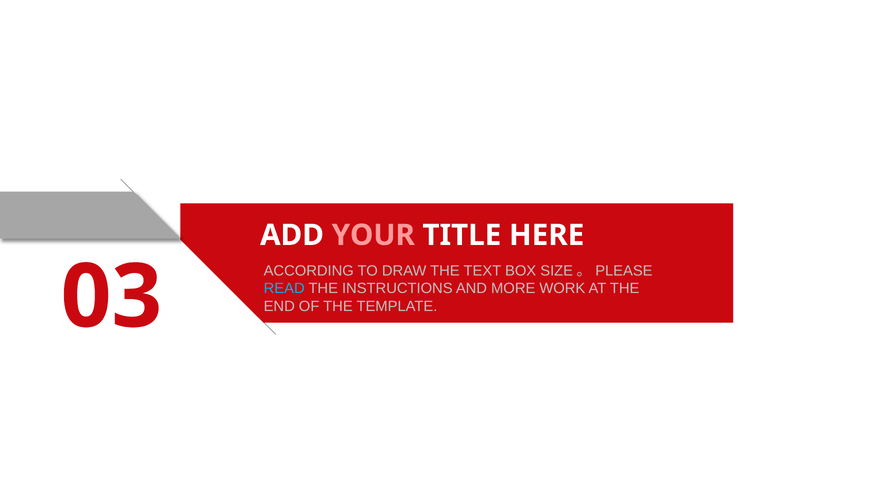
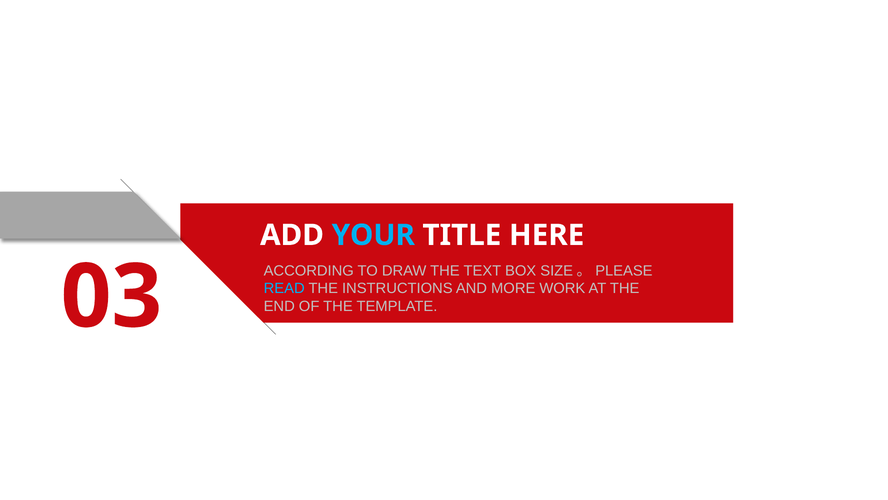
YOUR colour: pink -> light blue (373, 235)
